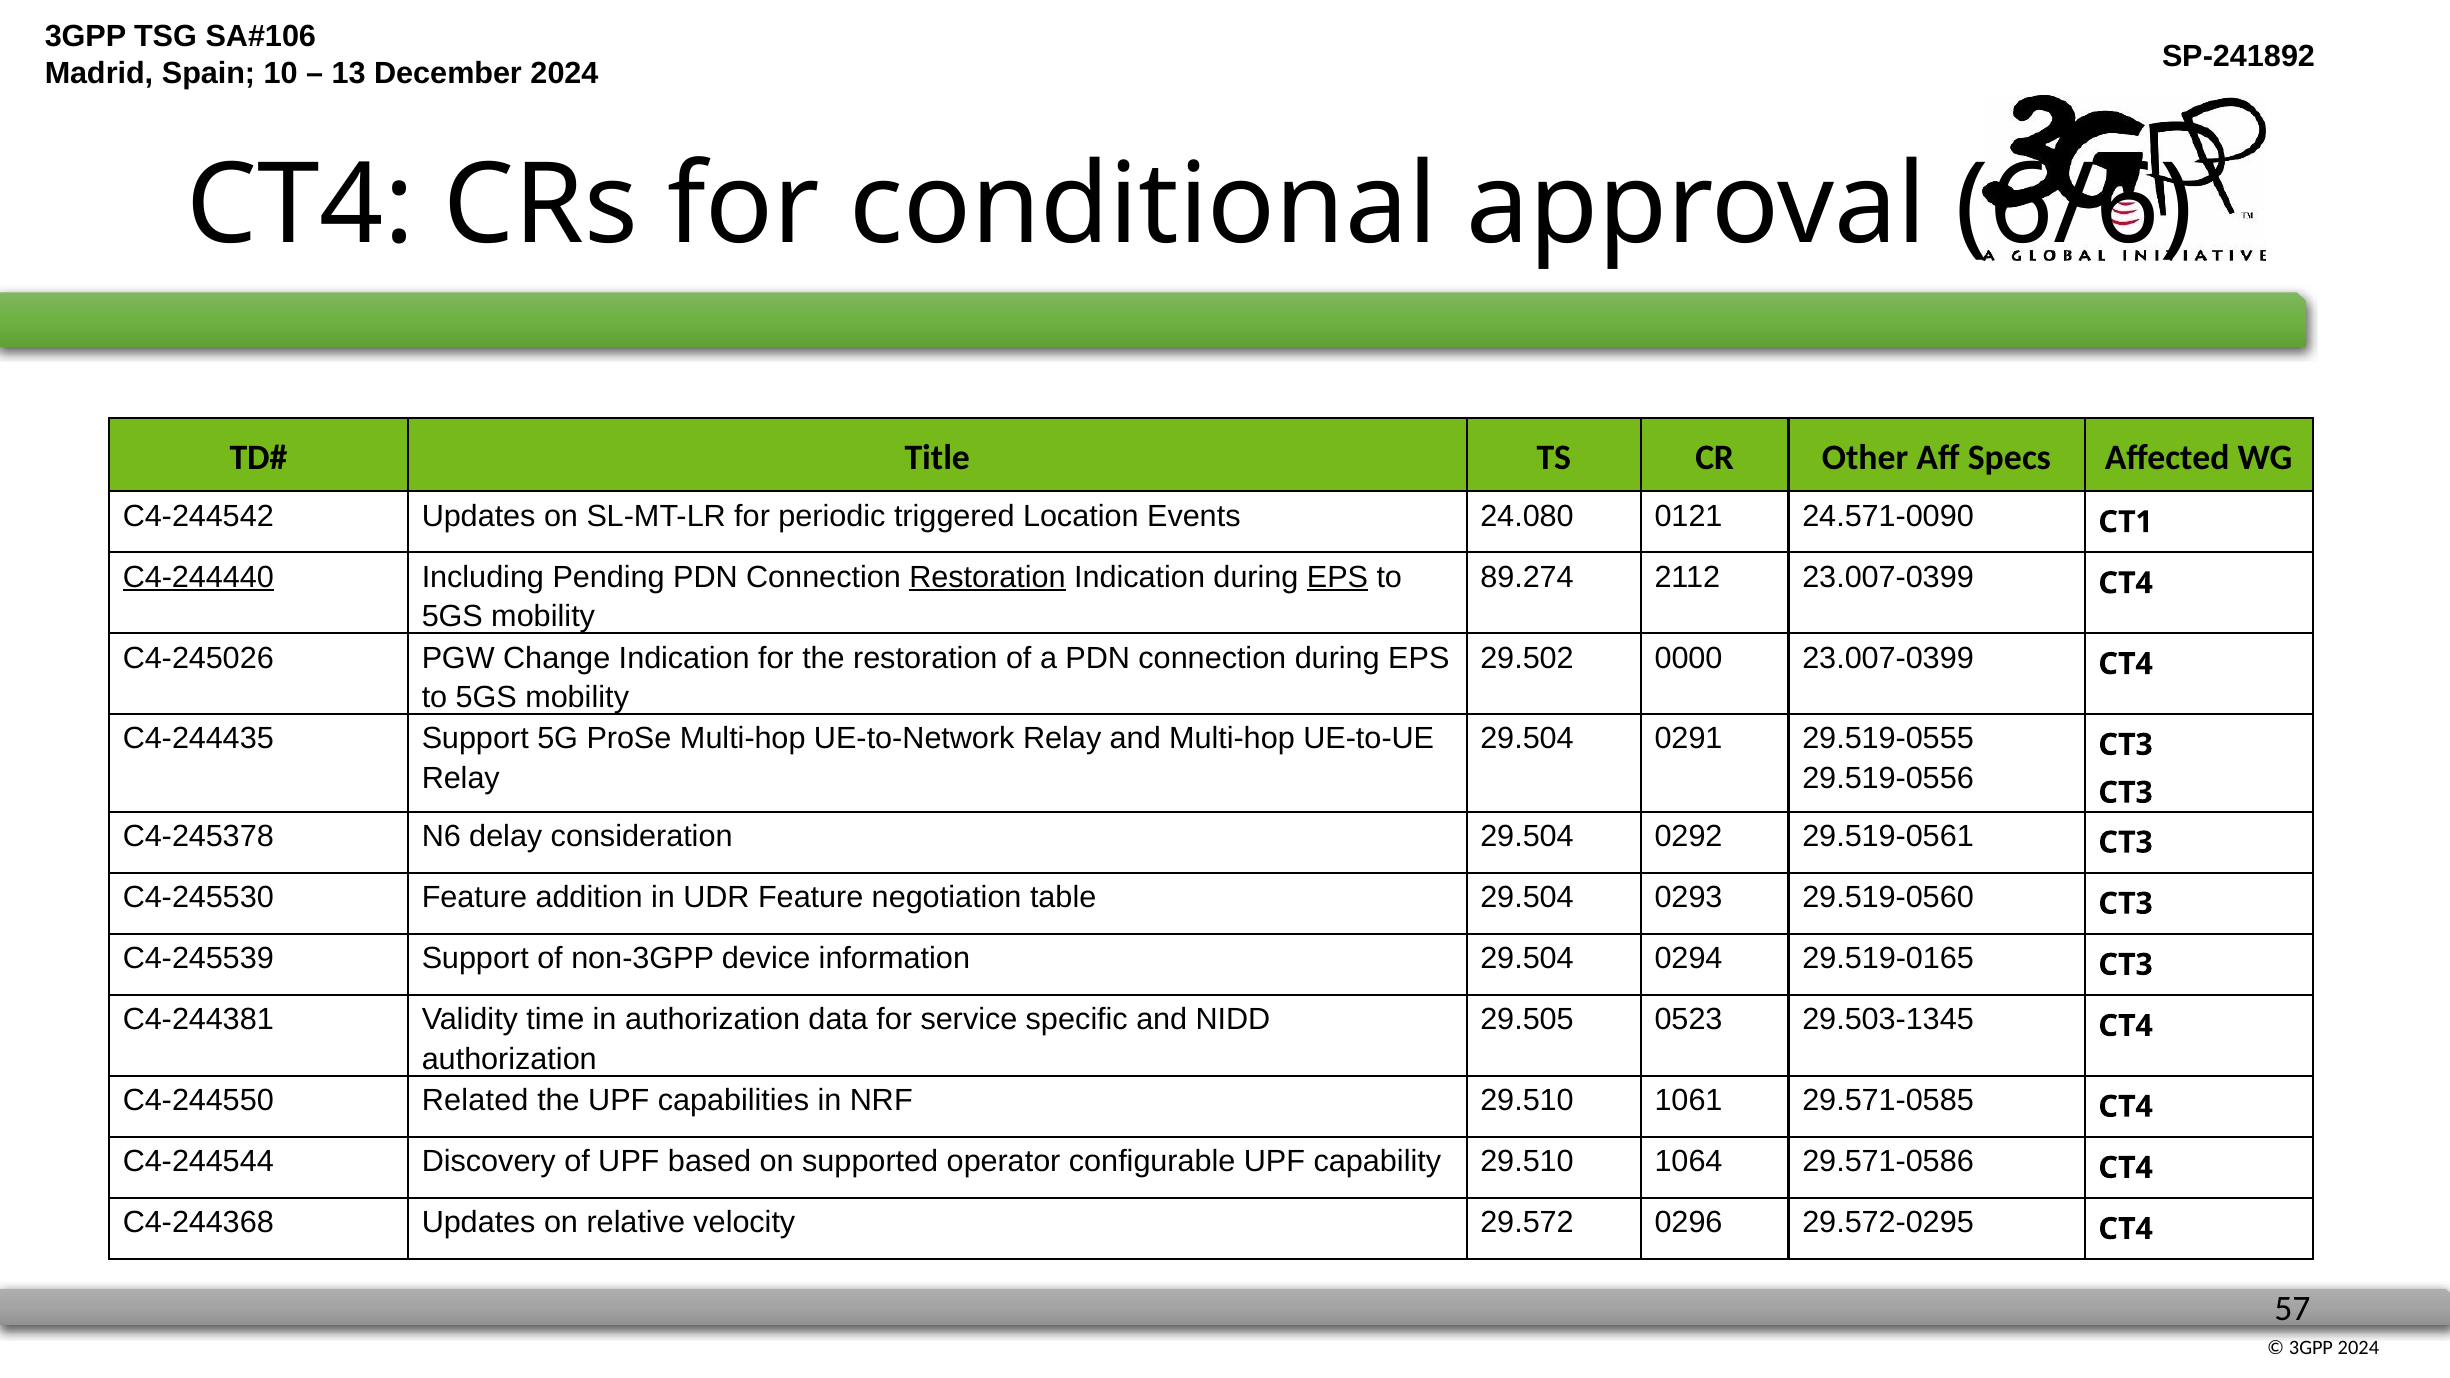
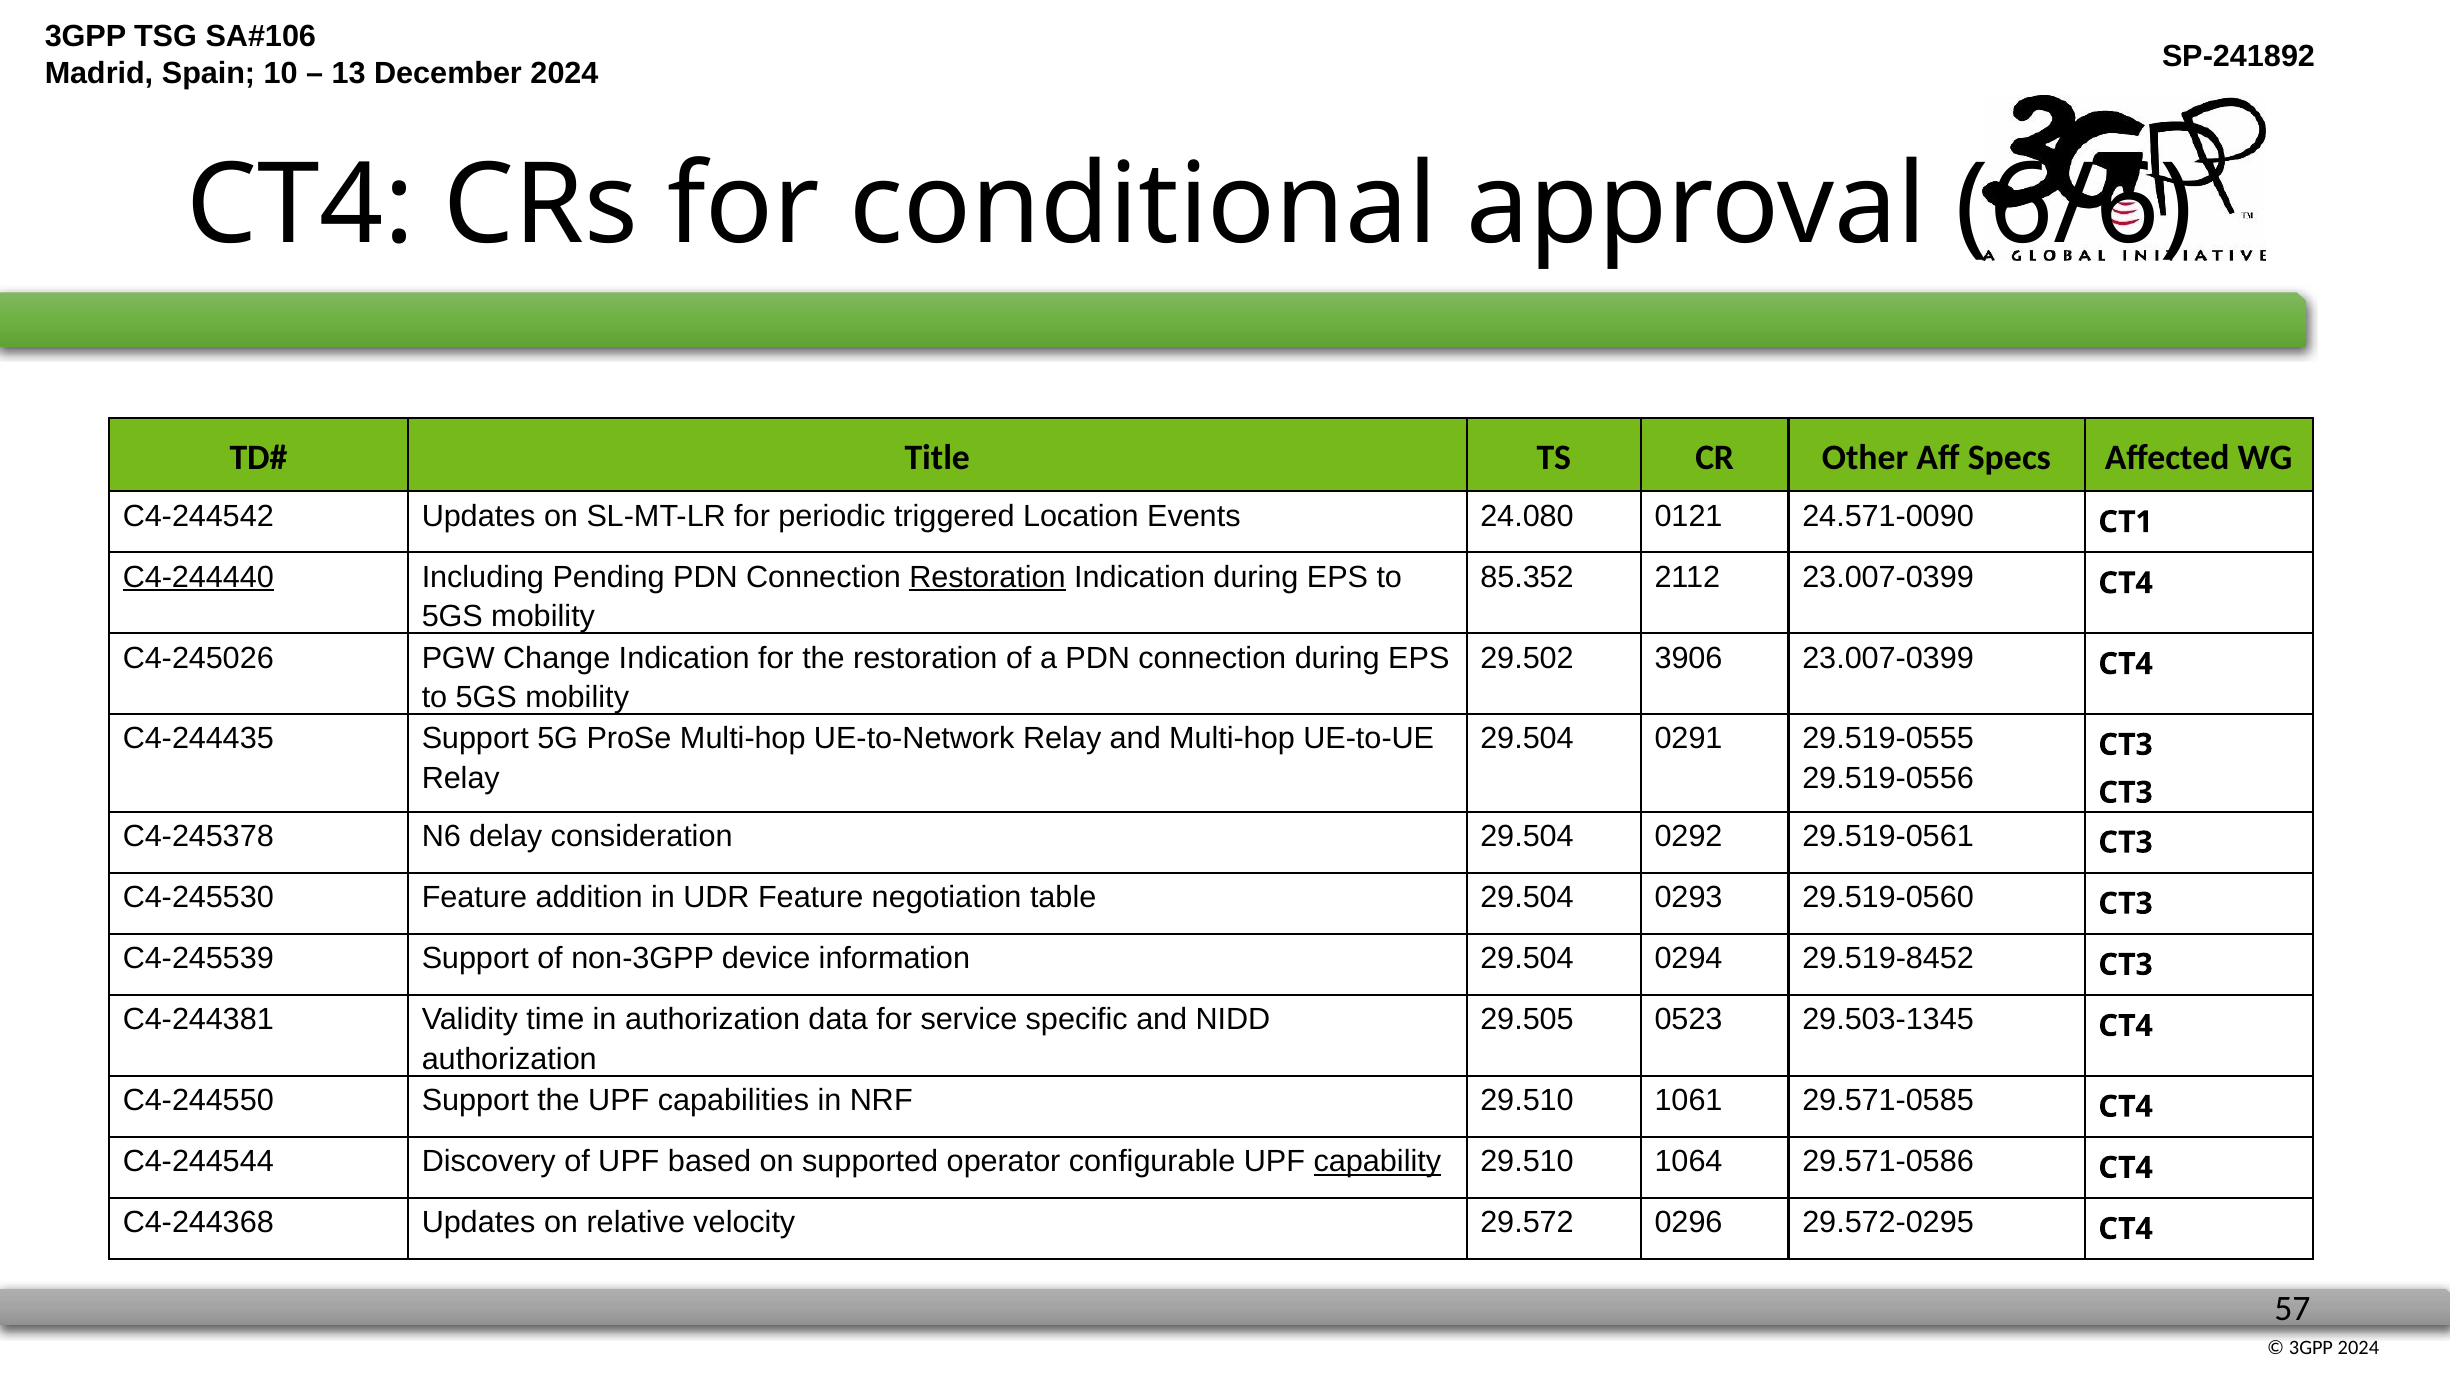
EPS underline: present -> none (1337, 577)
89.274: 89.274 -> 85.352 (1527, 577)
0000: 0000 -> 3906 (1689, 658)
29.519-0165: 29.519-0165 -> 29.519-8452 (1888, 959)
C4-244550 Related: Related -> Support (475, 1101)
capability underline: none -> present (1377, 1162)
